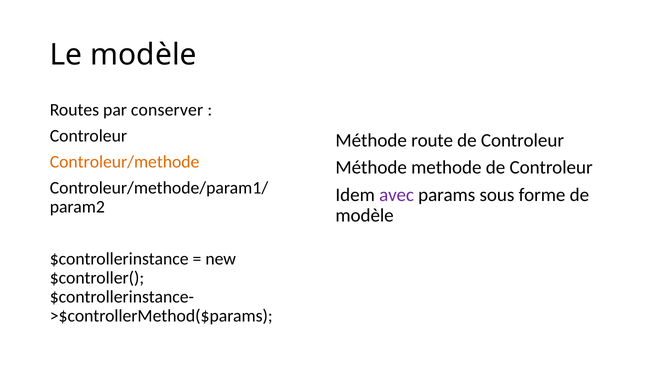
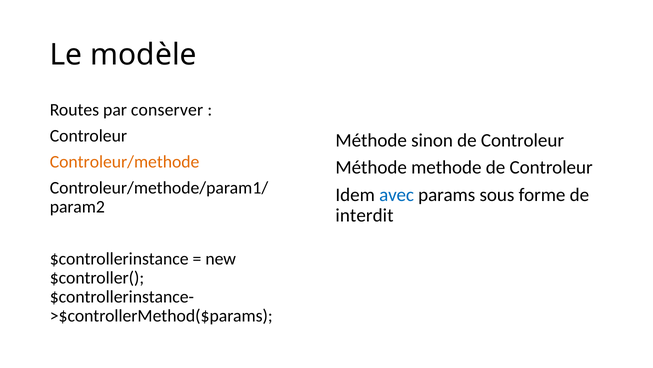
route: route -> sinon (432, 140)
avec colour: purple -> blue (397, 195)
modèle: modèle -> interdit (365, 215)
